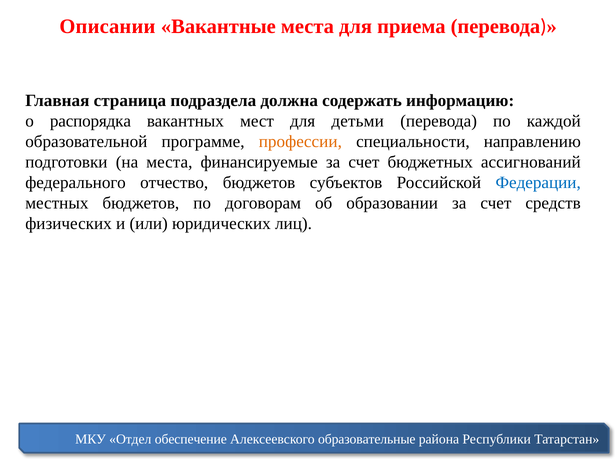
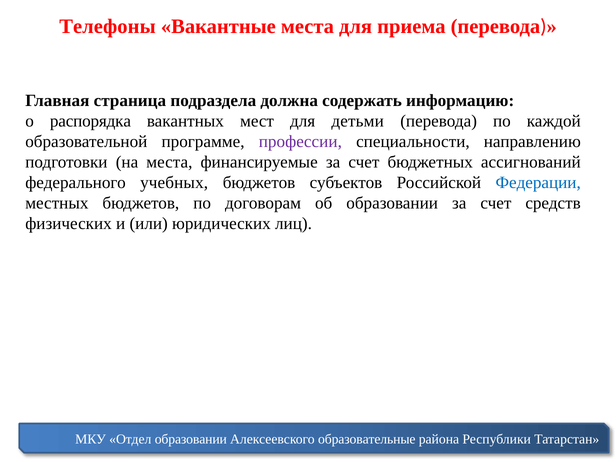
Описании: Описании -> Телефоны (107, 26)
профессии colour: orange -> purple (300, 142)
отчество: отчество -> учебных (174, 183)
Отдел обеспечение: обеспечение -> образовании (191, 439)
